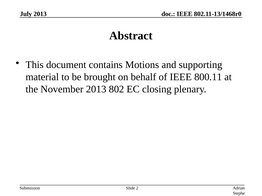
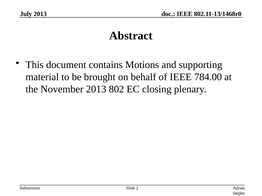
800.11: 800.11 -> 784.00 (208, 77)
